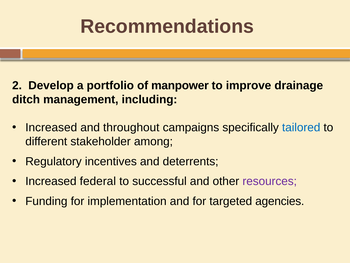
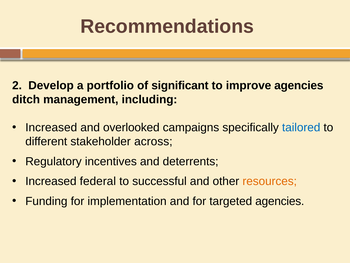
manpower: manpower -> significant (180, 85)
improve drainage: drainage -> agencies (299, 85)
throughout: throughout -> overlooked (131, 127)
among: among -> across (153, 141)
resources colour: purple -> orange (270, 181)
